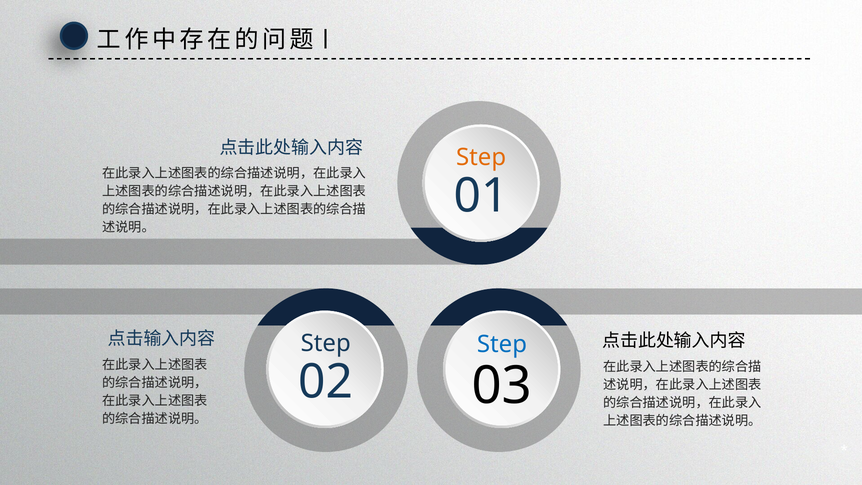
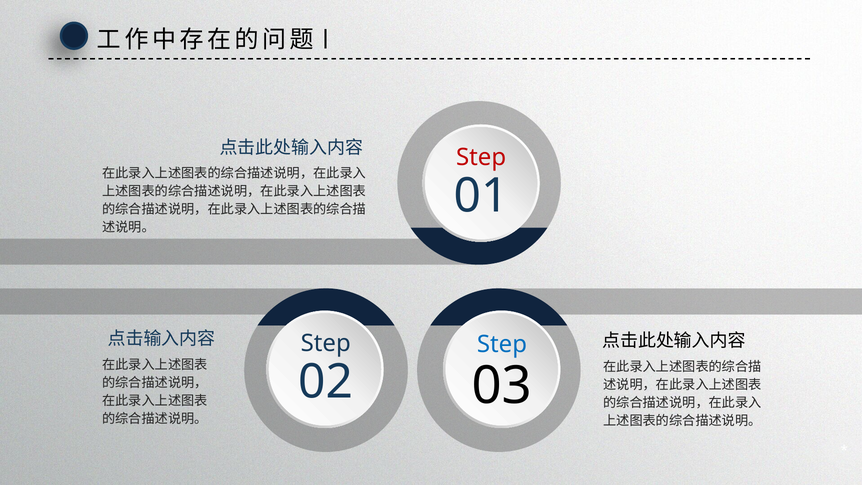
Step colour: orange -> red (481, 157)
